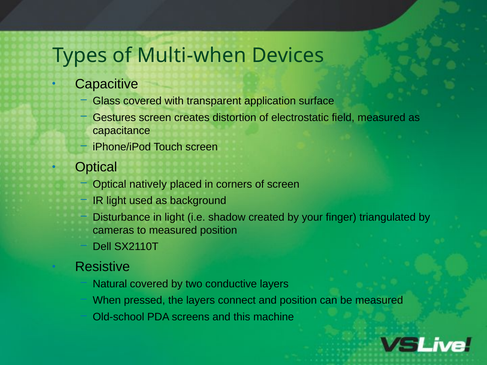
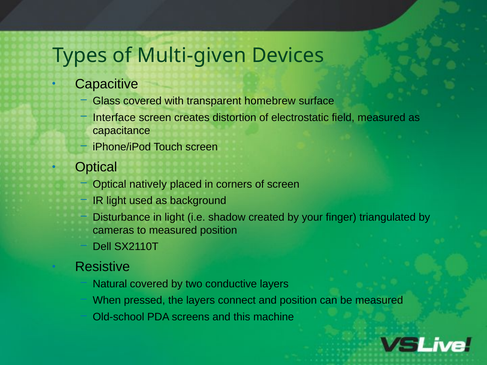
Multi-when: Multi-when -> Multi-given (192, 56)
application: application -> homebrew (270, 101)
Gestures: Gestures -> Interface (114, 118)
